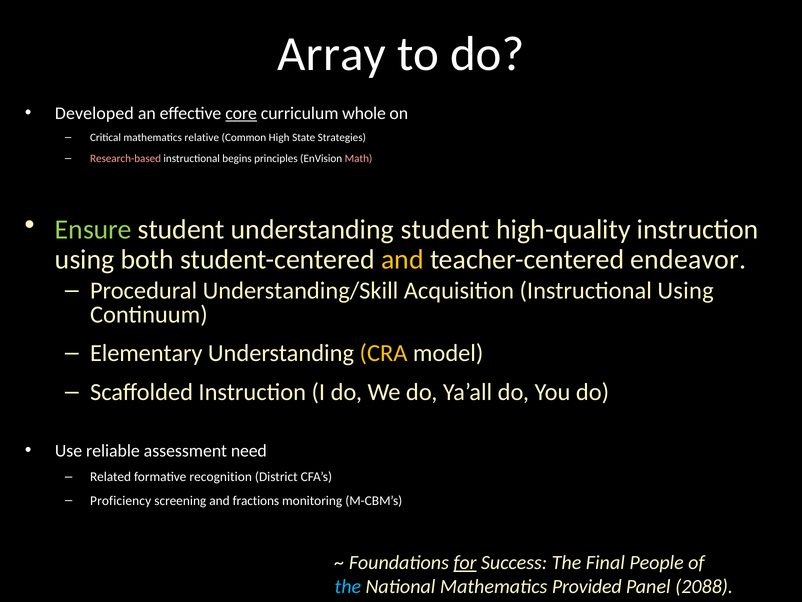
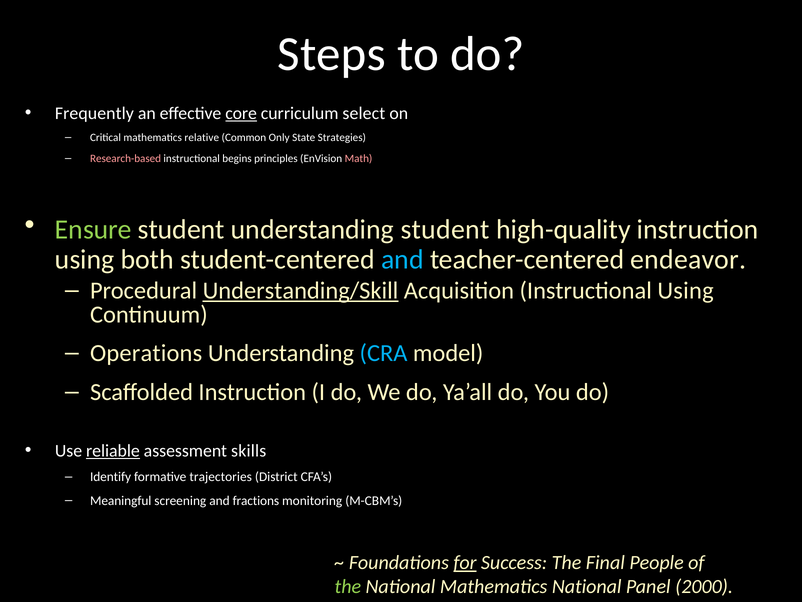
Array: Array -> Steps (332, 54)
Developed: Developed -> Frequently (94, 113)
whole: whole -> select (364, 113)
High: High -> Only (279, 138)
and colour: yellow -> light blue (402, 259)
Understanding/Skill underline: none -> present (300, 291)
Elementary: Elementary -> Operations (146, 353)
CRA colour: yellow -> light blue (384, 353)
reliable underline: none -> present (113, 451)
need: need -> skills (249, 451)
Related: Related -> Identify (111, 477)
recognition: recognition -> trajectories (221, 477)
Proficiency: Proficiency -> Meaningful (121, 500)
the colour: light blue -> light green (348, 586)
Mathematics Provided: Provided -> National (587, 586)
2088: 2088 -> 2000 (704, 586)
